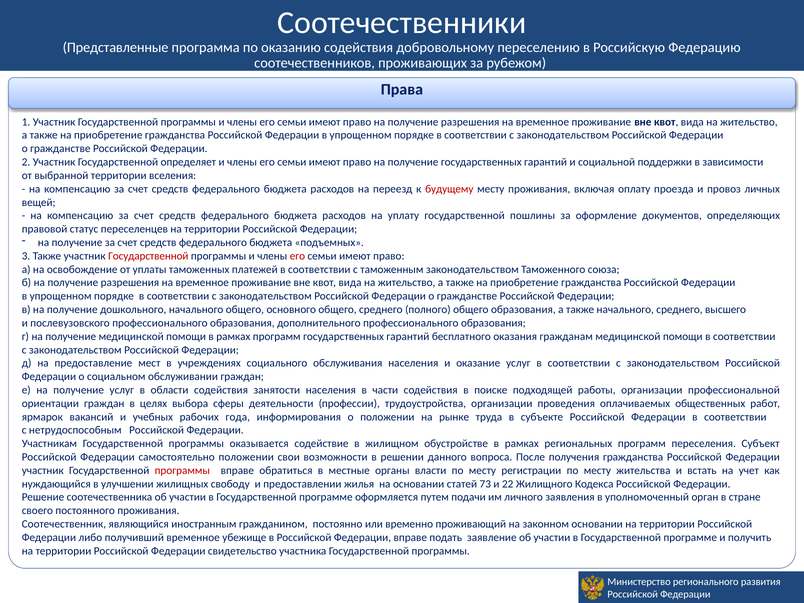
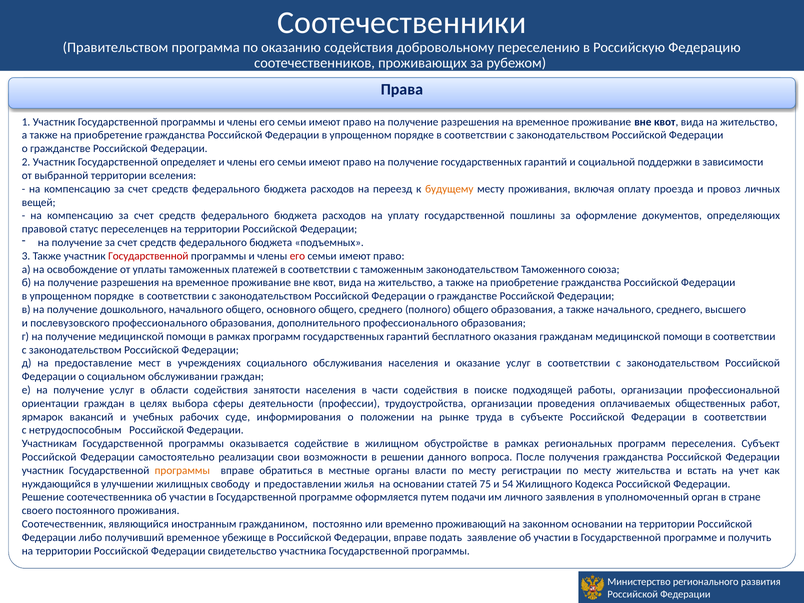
Представленные: Представленные -> Правительством (116, 48)
будущему colour: red -> orange (449, 189)
года: года -> суде (238, 417)
самостоятельно положении: положении -> реализации (246, 457)
программы colour: red -> orange (182, 470)
73: 73 -> 75 (485, 484)
22: 22 -> 54 (508, 484)
